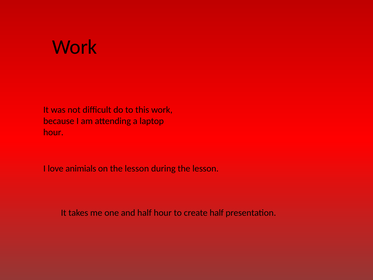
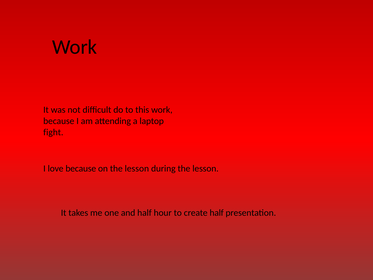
hour: hour -> fight (53, 132)
love animials: animials -> because (81, 169)
